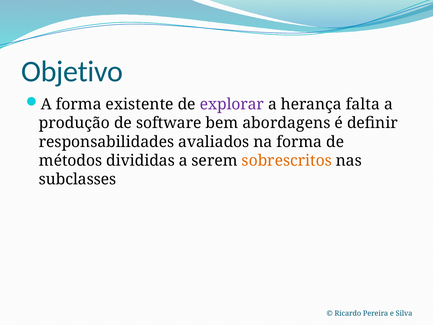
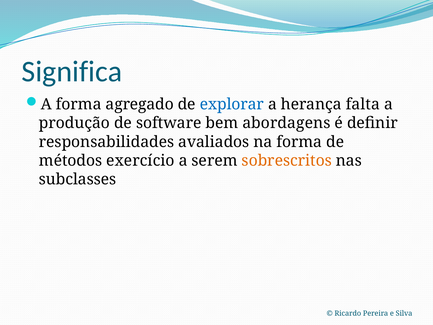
Objetivo: Objetivo -> Significa (72, 72)
existente: existente -> agregado (140, 104)
explorar colour: purple -> blue (232, 104)
divididas: divididas -> exercício (140, 161)
